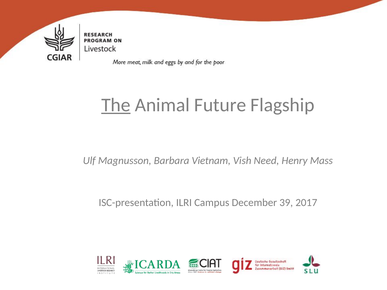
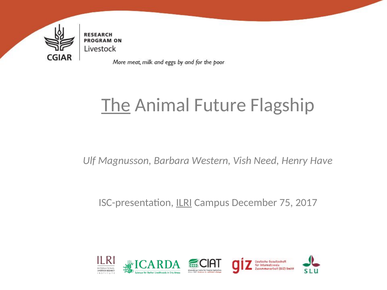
Vietnam: Vietnam -> Western (211, 161)
Mass: Mass -> Have (321, 161)
ILRI underline: none -> present (184, 203)
39: 39 -> 75 (286, 203)
